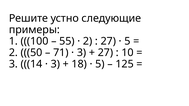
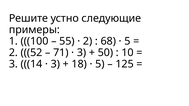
27: 27 -> 68 (108, 41)
50: 50 -> 52 (31, 53)
27: 27 -> 50 (105, 53)
